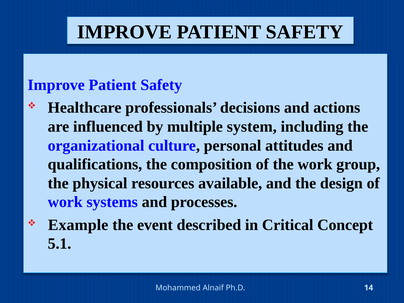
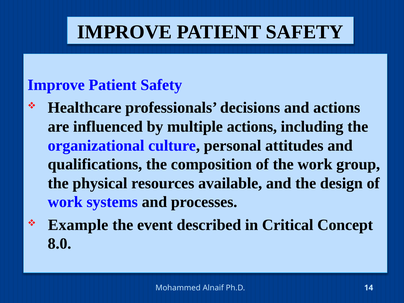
multiple system: system -> actions (252, 127)
5.1: 5.1 -> 8.0 (60, 244)
